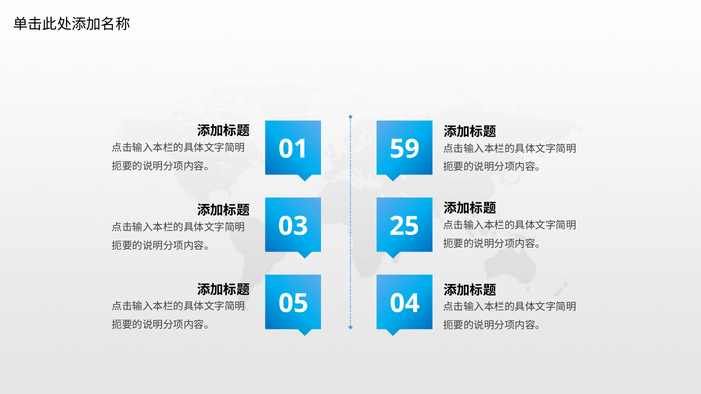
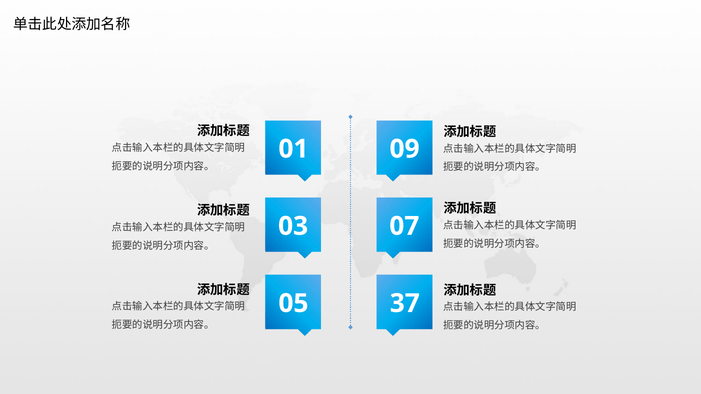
59: 59 -> 09 (405, 149)
25: 25 -> 07 (404, 226)
04: 04 -> 37 (405, 304)
